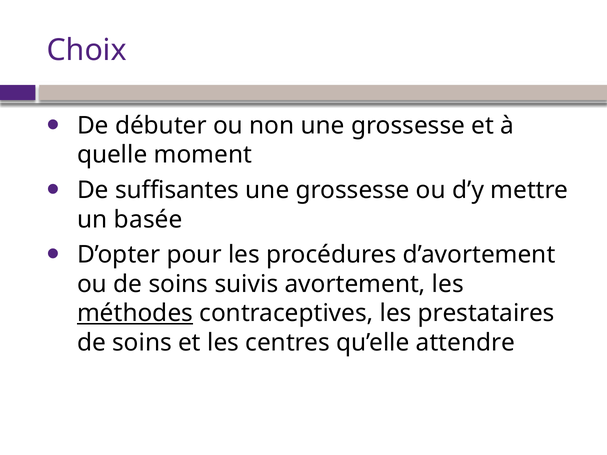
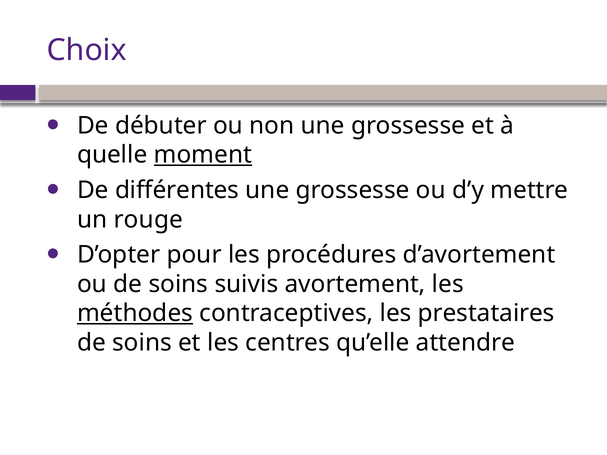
moment underline: none -> present (203, 155)
suffisantes: suffisantes -> différentes (177, 190)
basée: basée -> rouge (148, 220)
